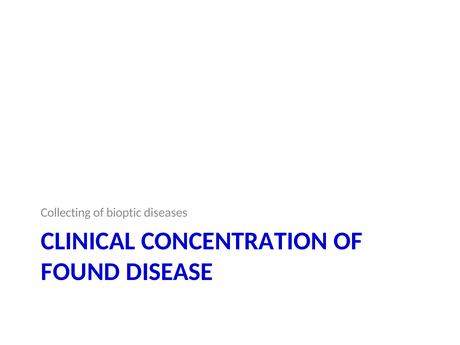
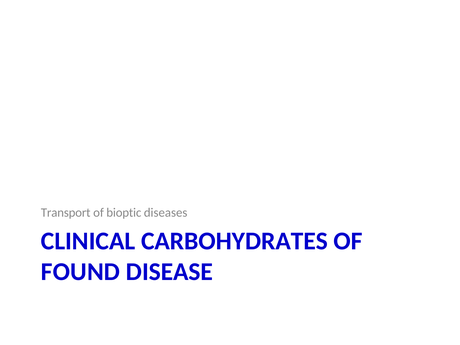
Collecting: Collecting -> Transport (66, 213)
CONCENTRATION: CONCENTRATION -> CARBOHYDRATES (234, 241)
